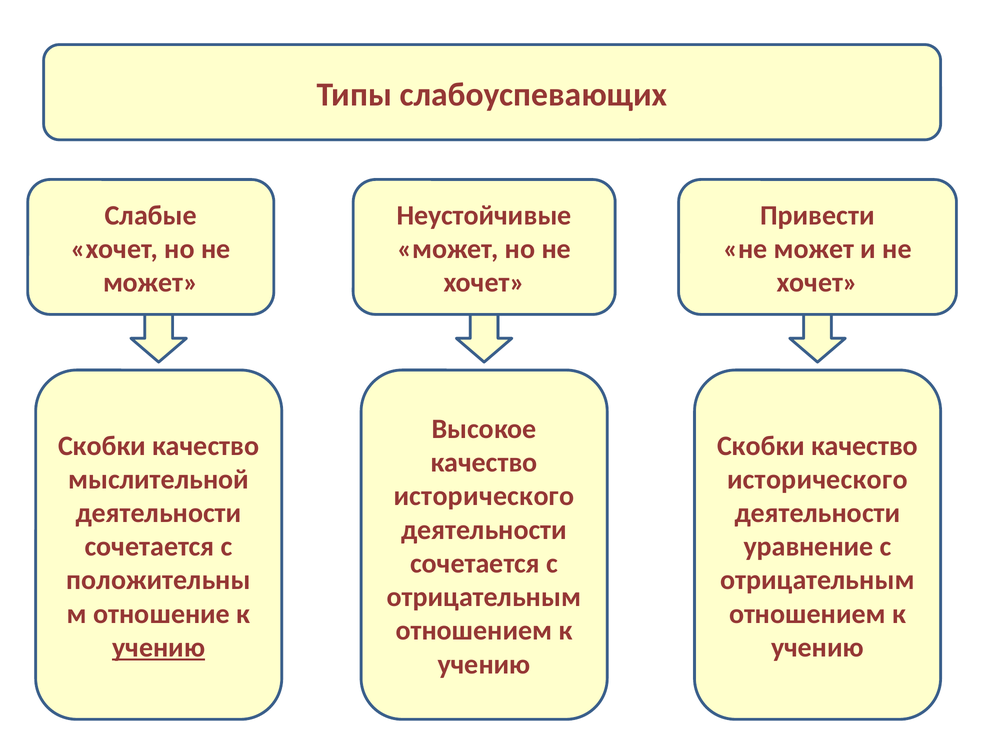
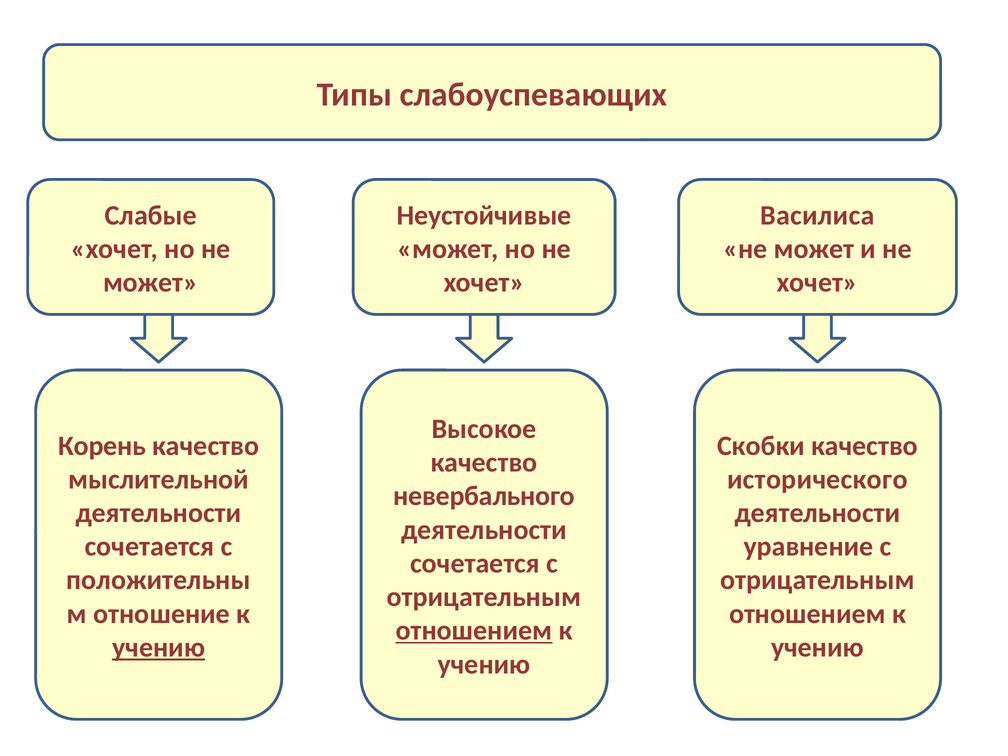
Привести: Привести -> Василиса (817, 215)
Скобки: Скобки -> Корень (102, 446)
исторического: исторического -> невербального (484, 496)
отношением underline: none -> present (474, 631)
